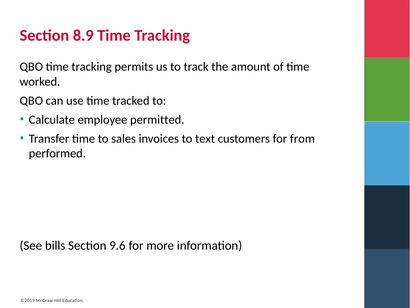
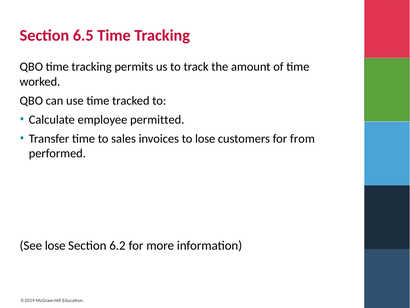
8.9: 8.9 -> 6.5 (83, 35)
to text: text -> lose (205, 138)
See bills: bills -> lose (55, 245)
9.6: 9.6 -> 6.2 (117, 245)
